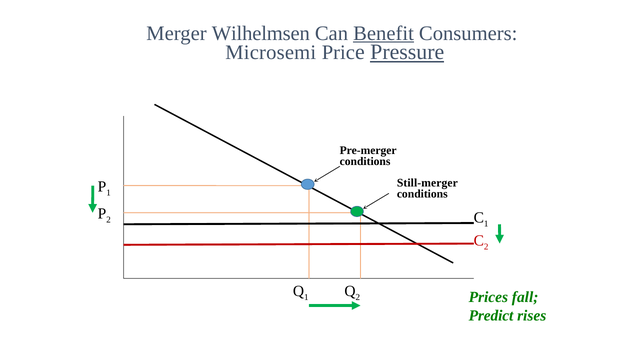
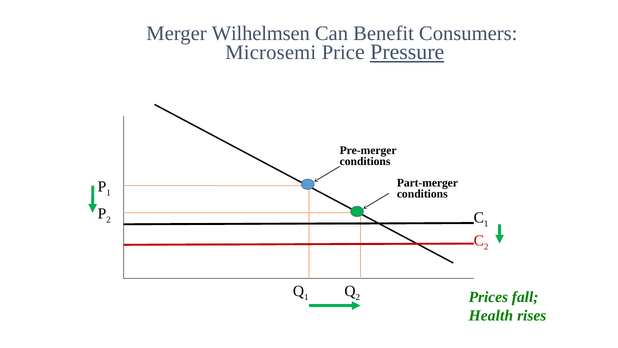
Benefit underline: present -> none (384, 33)
Still-merger: Still-merger -> Part-merger (427, 183)
Predict: Predict -> Health (491, 315)
